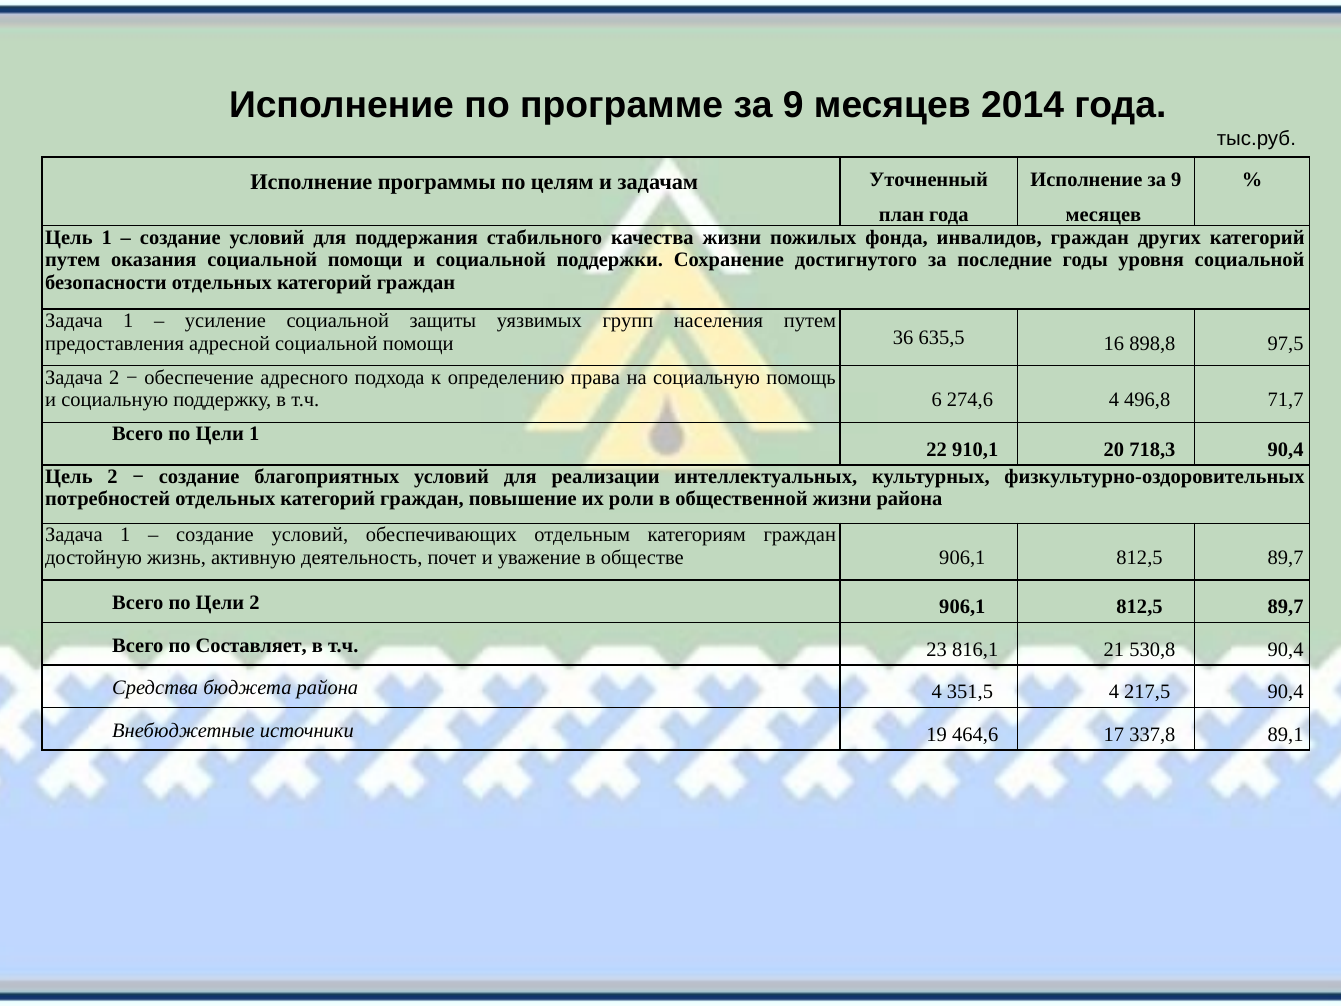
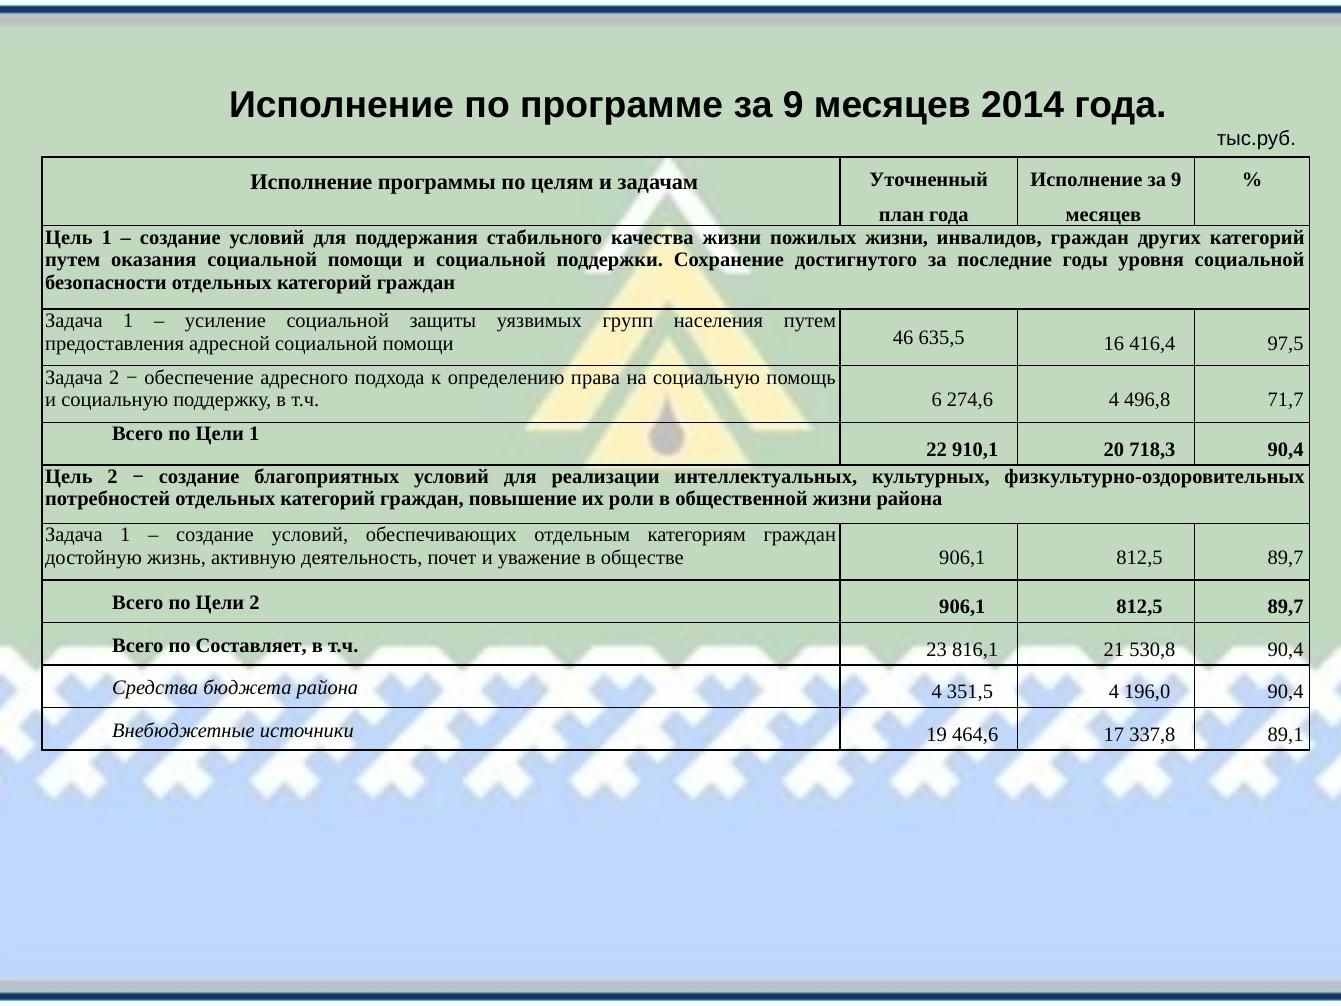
пожилых фонда: фонда -> жизни (897, 237)
36: 36 -> 46 (903, 337)
898,8: 898,8 -> 416,4 (1152, 343)
217,5: 217,5 -> 196,0 (1147, 692)
